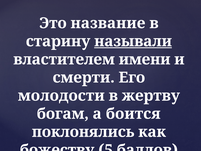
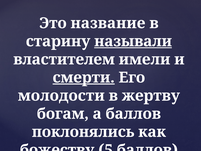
имени: имени -> имели (145, 59)
смерти underline: none -> present (84, 77)
а боится: боится -> баллов (133, 114)
